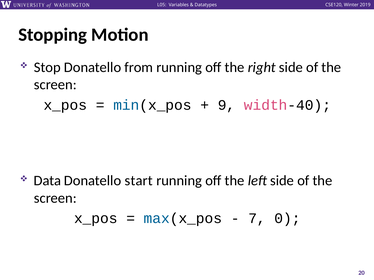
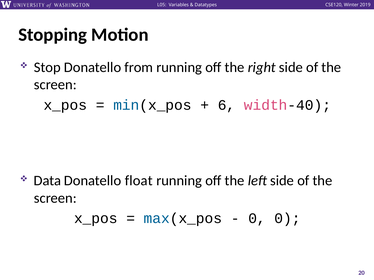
9: 9 -> 6 (227, 105)
start: start -> float (139, 181)
7: 7 -> 0 (257, 219)
